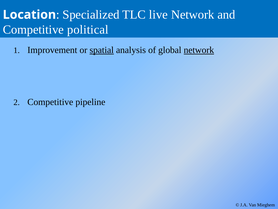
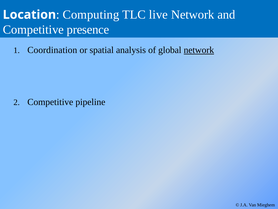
Specialized: Specialized -> Computing (91, 15)
political: political -> presence (88, 29)
Improvement: Improvement -> Coordination (52, 50)
spatial underline: present -> none (102, 50)
